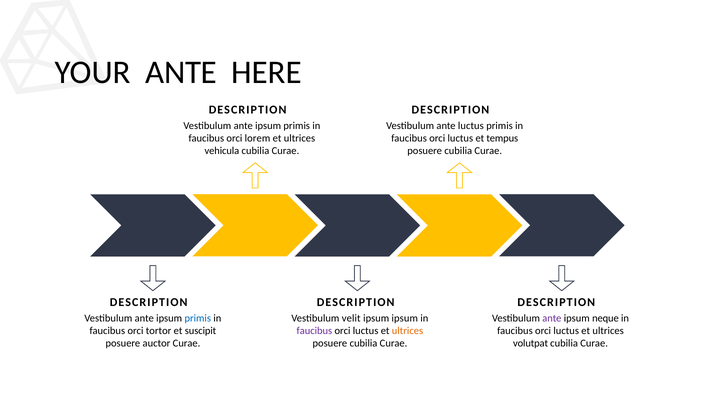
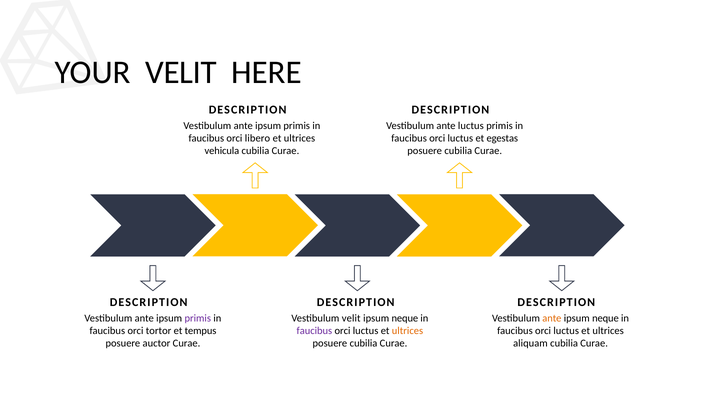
YOUR ANTE: ANTE -> VELIT (181, 72)
lorem: lorem -> libero (257, 138)
tempus: tempus -> egestas (502, 138)
primis colour: blue -> purple (198, 318)
ipsum: ipsum -> neque (405, 318)
ante colour: purple -> orange (552, 318)
suscipit: suscipit -> tempus (201, 331)
volutpat: volutpat -> aliquam (530, 343)
